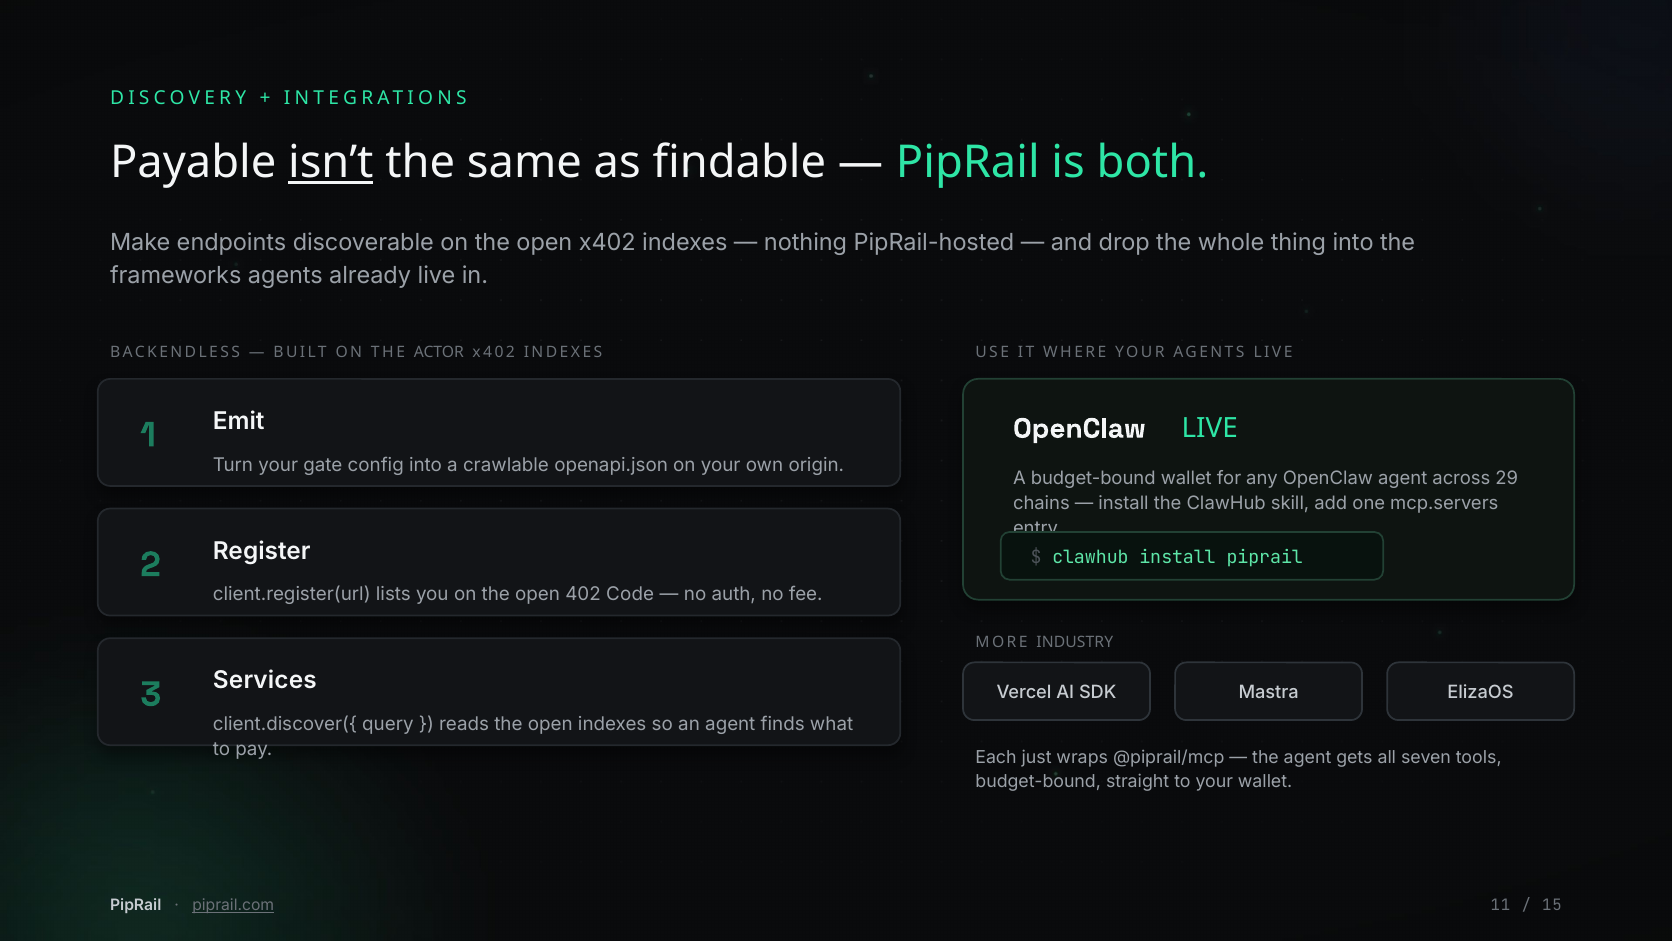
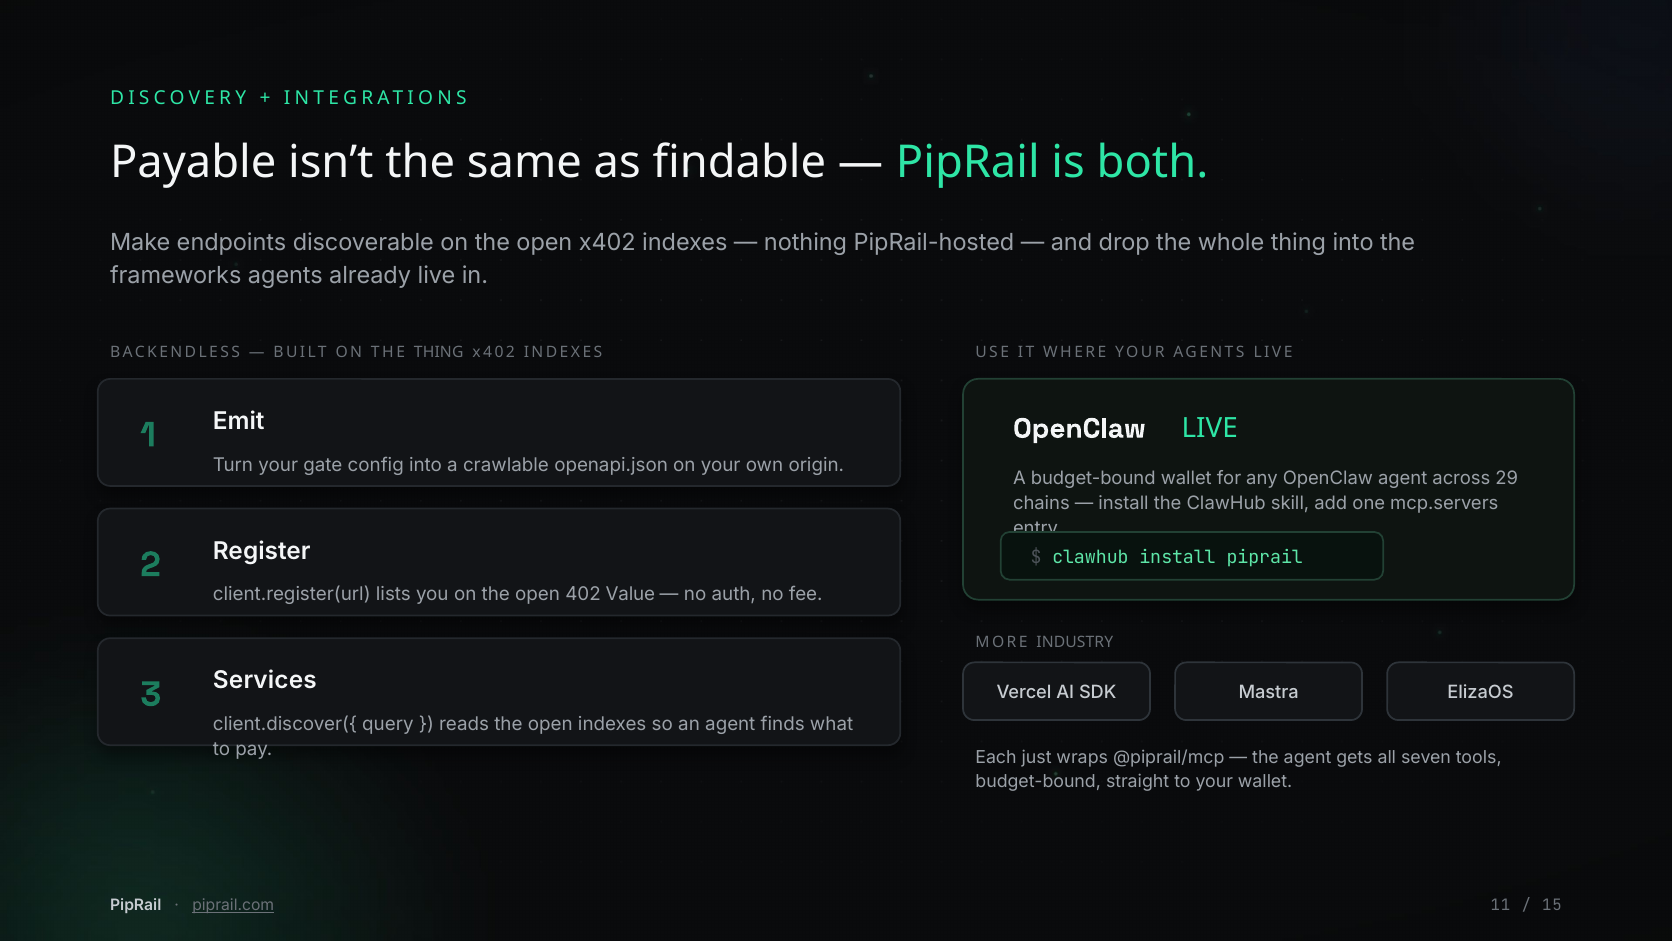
isn’t underline: present -> none (331, 163)
THE ACTOR: ACTOR -> THING (439, 352)
Code: Code -> Value (630, 594)
